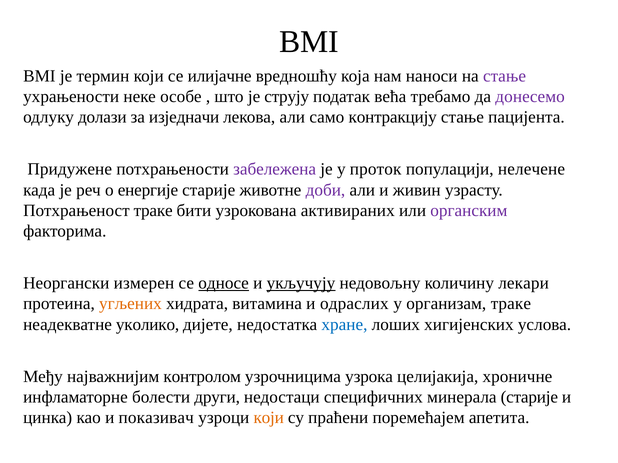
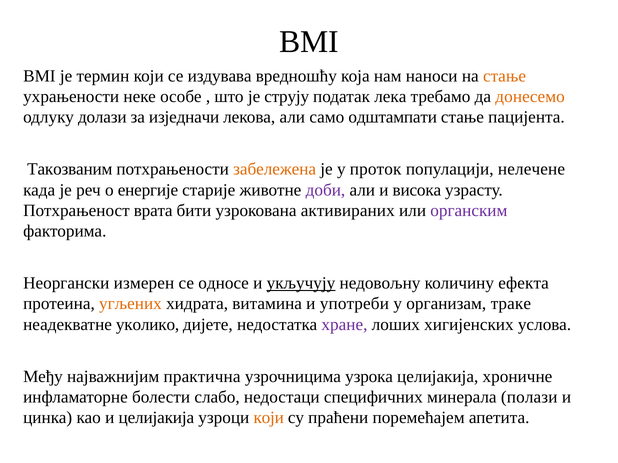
илијачне: илијачне -> издувава (220, 76)
стање colour: purple -> orange (505, 76)
већа: већа -> лека (390, 97)
донесемо colour: purple -> orange (530, 97)
контракцију: контракцију -> одштампати (393, 117)
Придужене: Придужене -> Такозваним (70, 169)
забележена colour: purple -> orange (275, 169)
живин: живин -> висока (417, 190)
Потхрањеност траке: траке -> врата (153, 211)
односе underline: present -> none (224, 283)
лекари: лекари -> ефекта (524, 283)
одраслих: одраслих -> употреби (354, 304)
хране colour: blue -> purple (344, 325)
контролом: контролом -> практична (202, 377)
други: други -> слабо (217, 398)
минерала старије: старије -> полази (529, 398)
и показивач: показивач -> целијакија (156, 418)
